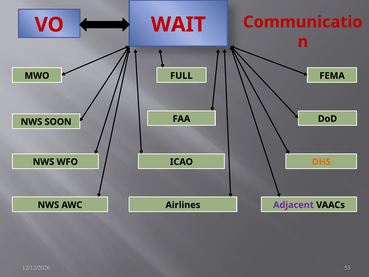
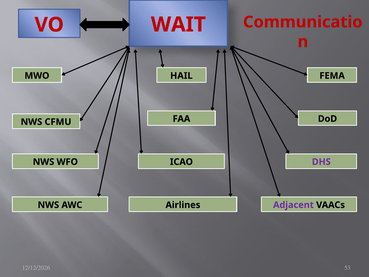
FULL: FULL -> HAIL (181, 76)
SOON: SOON -> CFMU (58, 122)
DHS colour: orange -> purple (321, 162)
